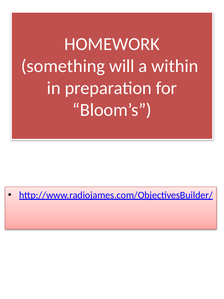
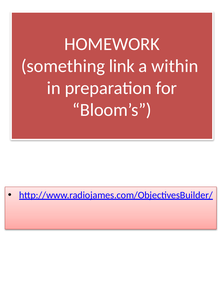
will: will -> link (122, 66)
